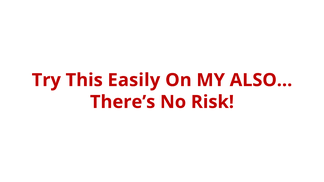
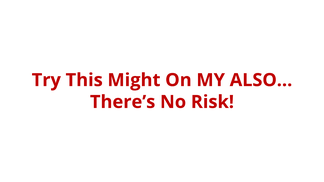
Easily: Easily -> Might (134, 80)
